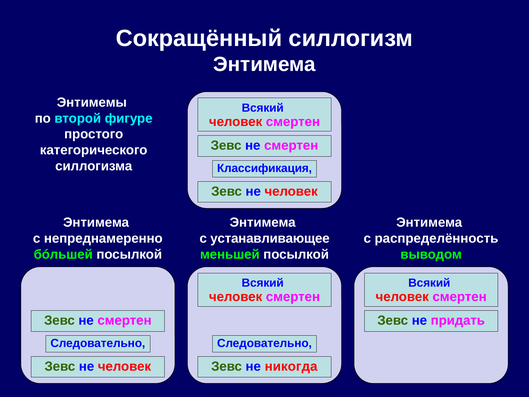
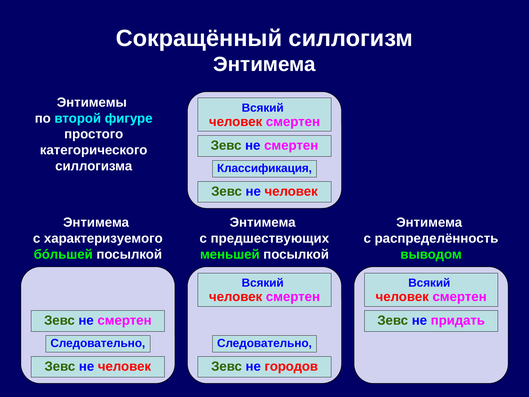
непреднамеренно: непреднамеренно -> характеризуемого (103, 238)
устанавливающее: устанавливающее -> предшествующих (270, 238)
никогда: никогда -> городов (291, 366)
